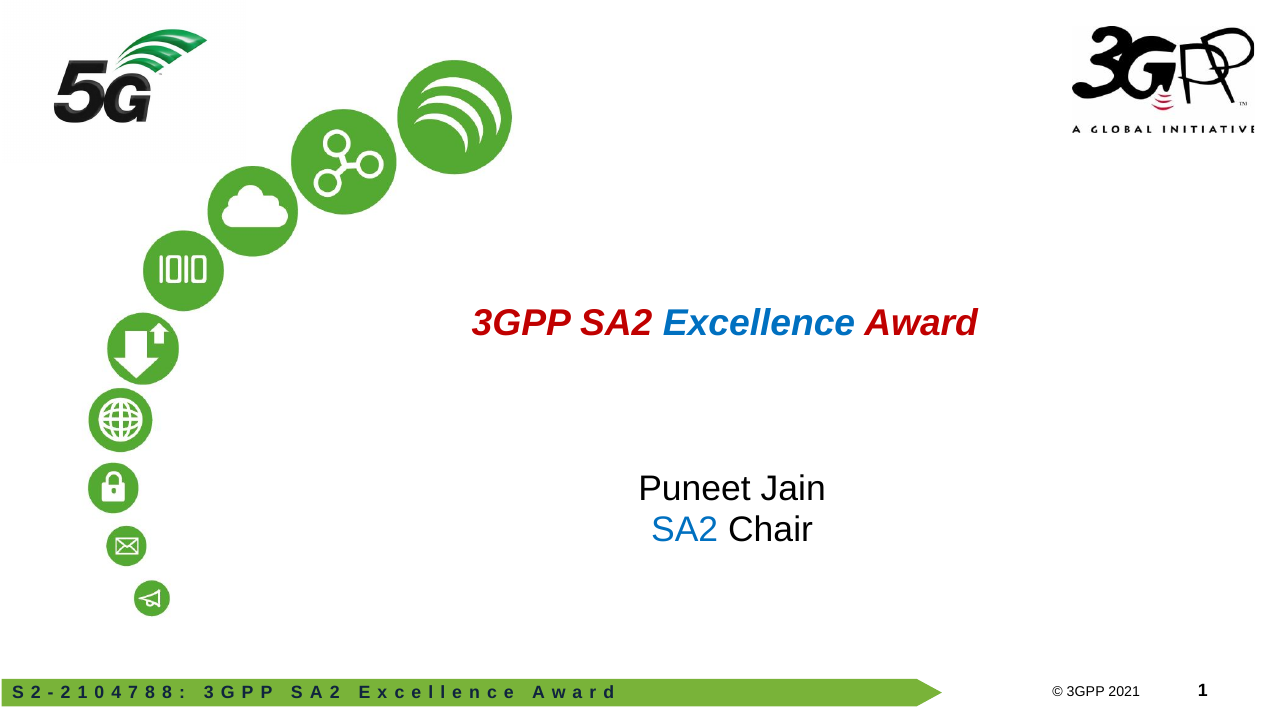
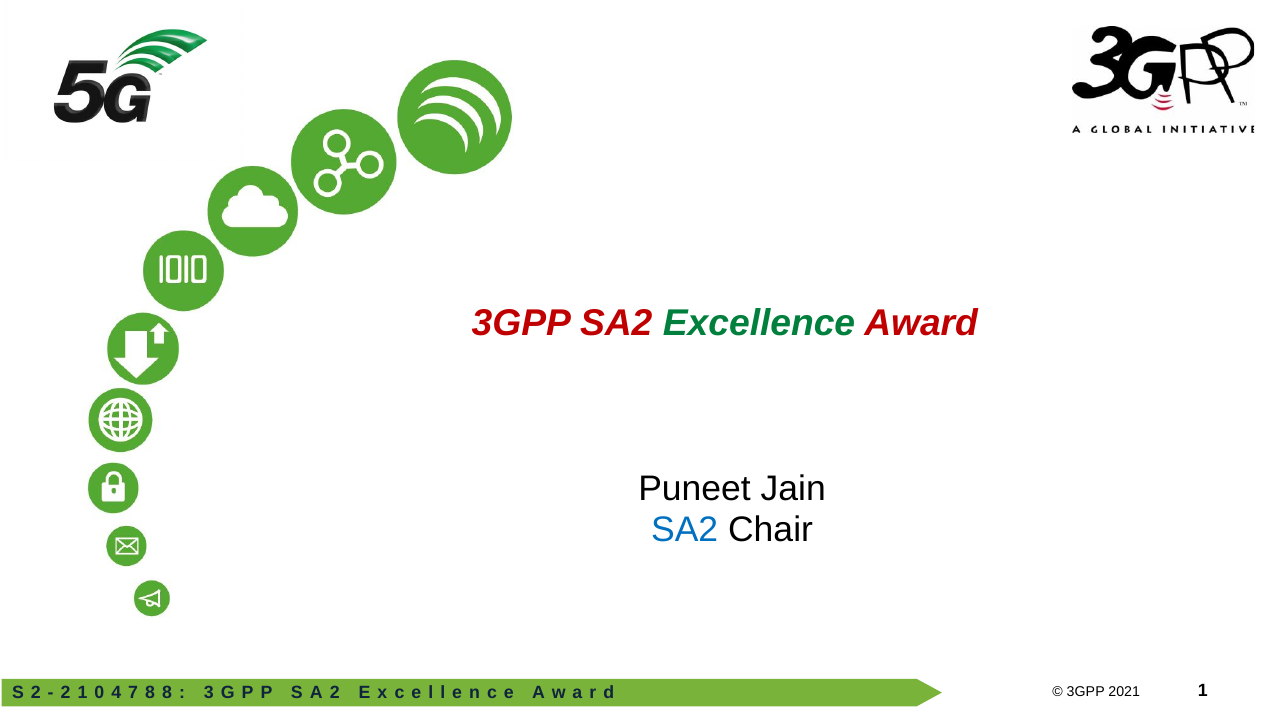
Excellence colour: blue -> green (759, 323)
